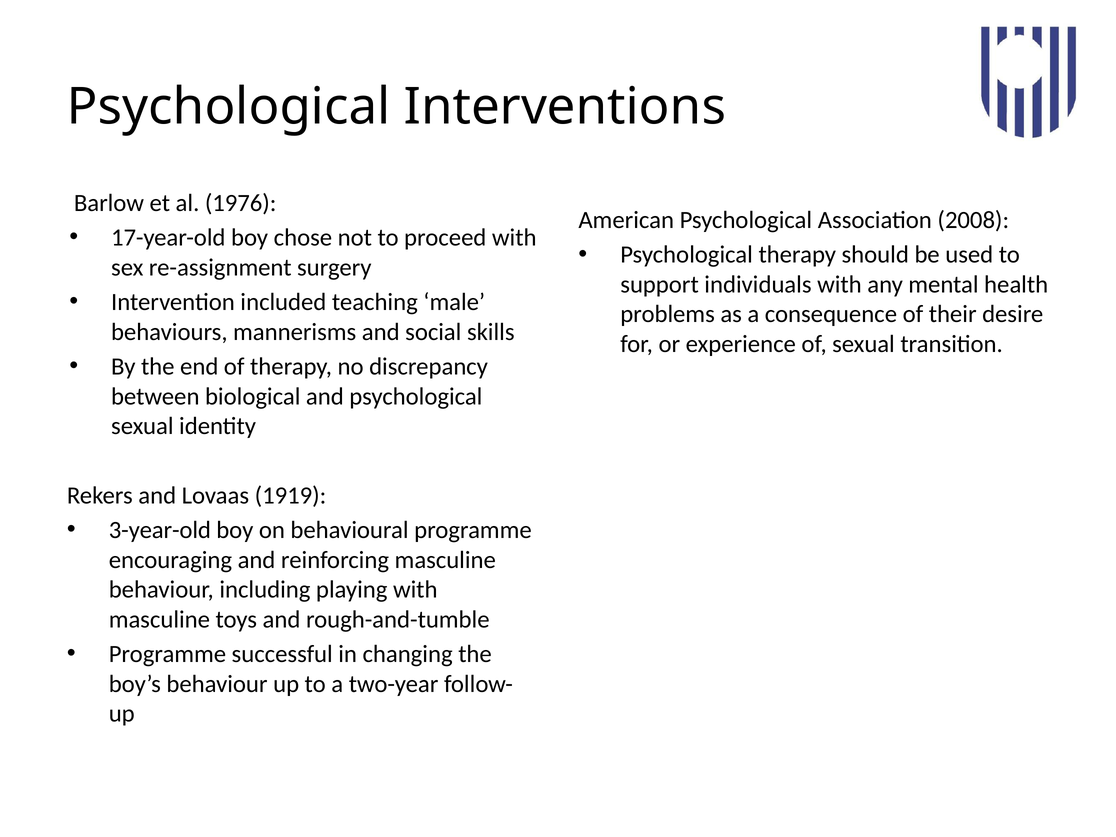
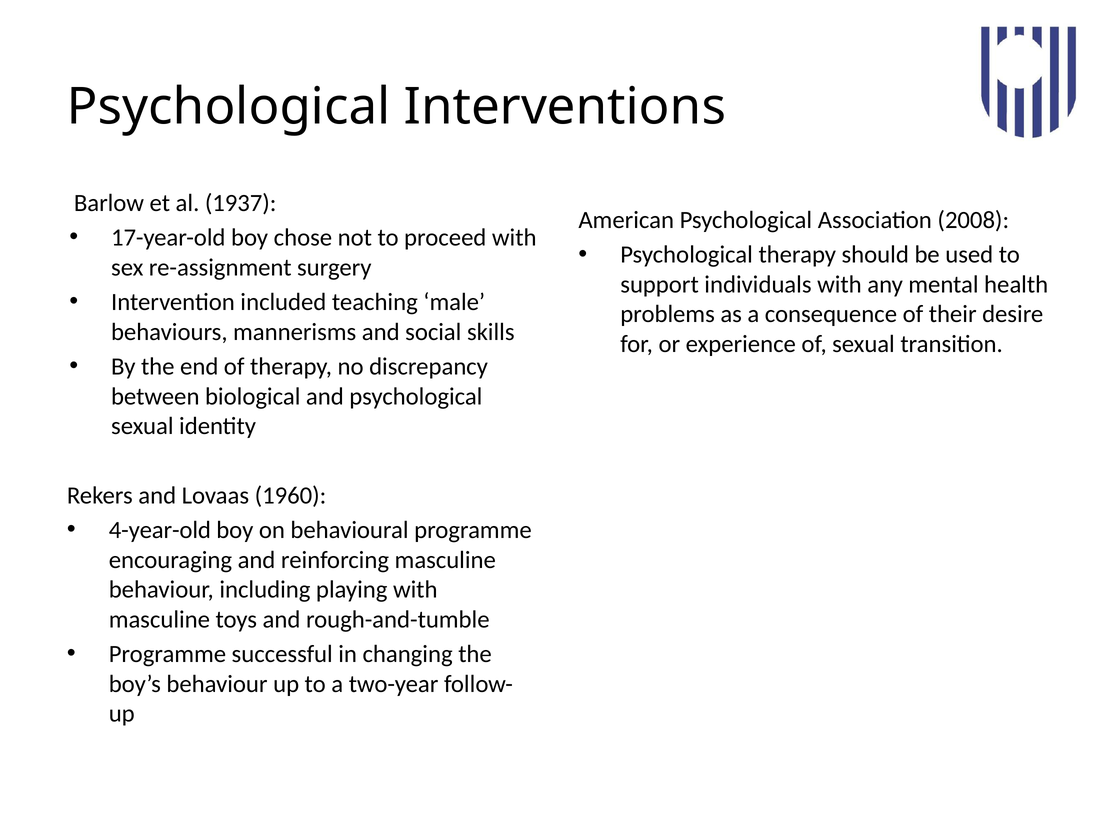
1976: 1976 -> 1937 (241, 203)
1919: 1919 -> 1960 (291, 496)
3-year-old: 3-year-old -> 4-year-old (160, 530)
